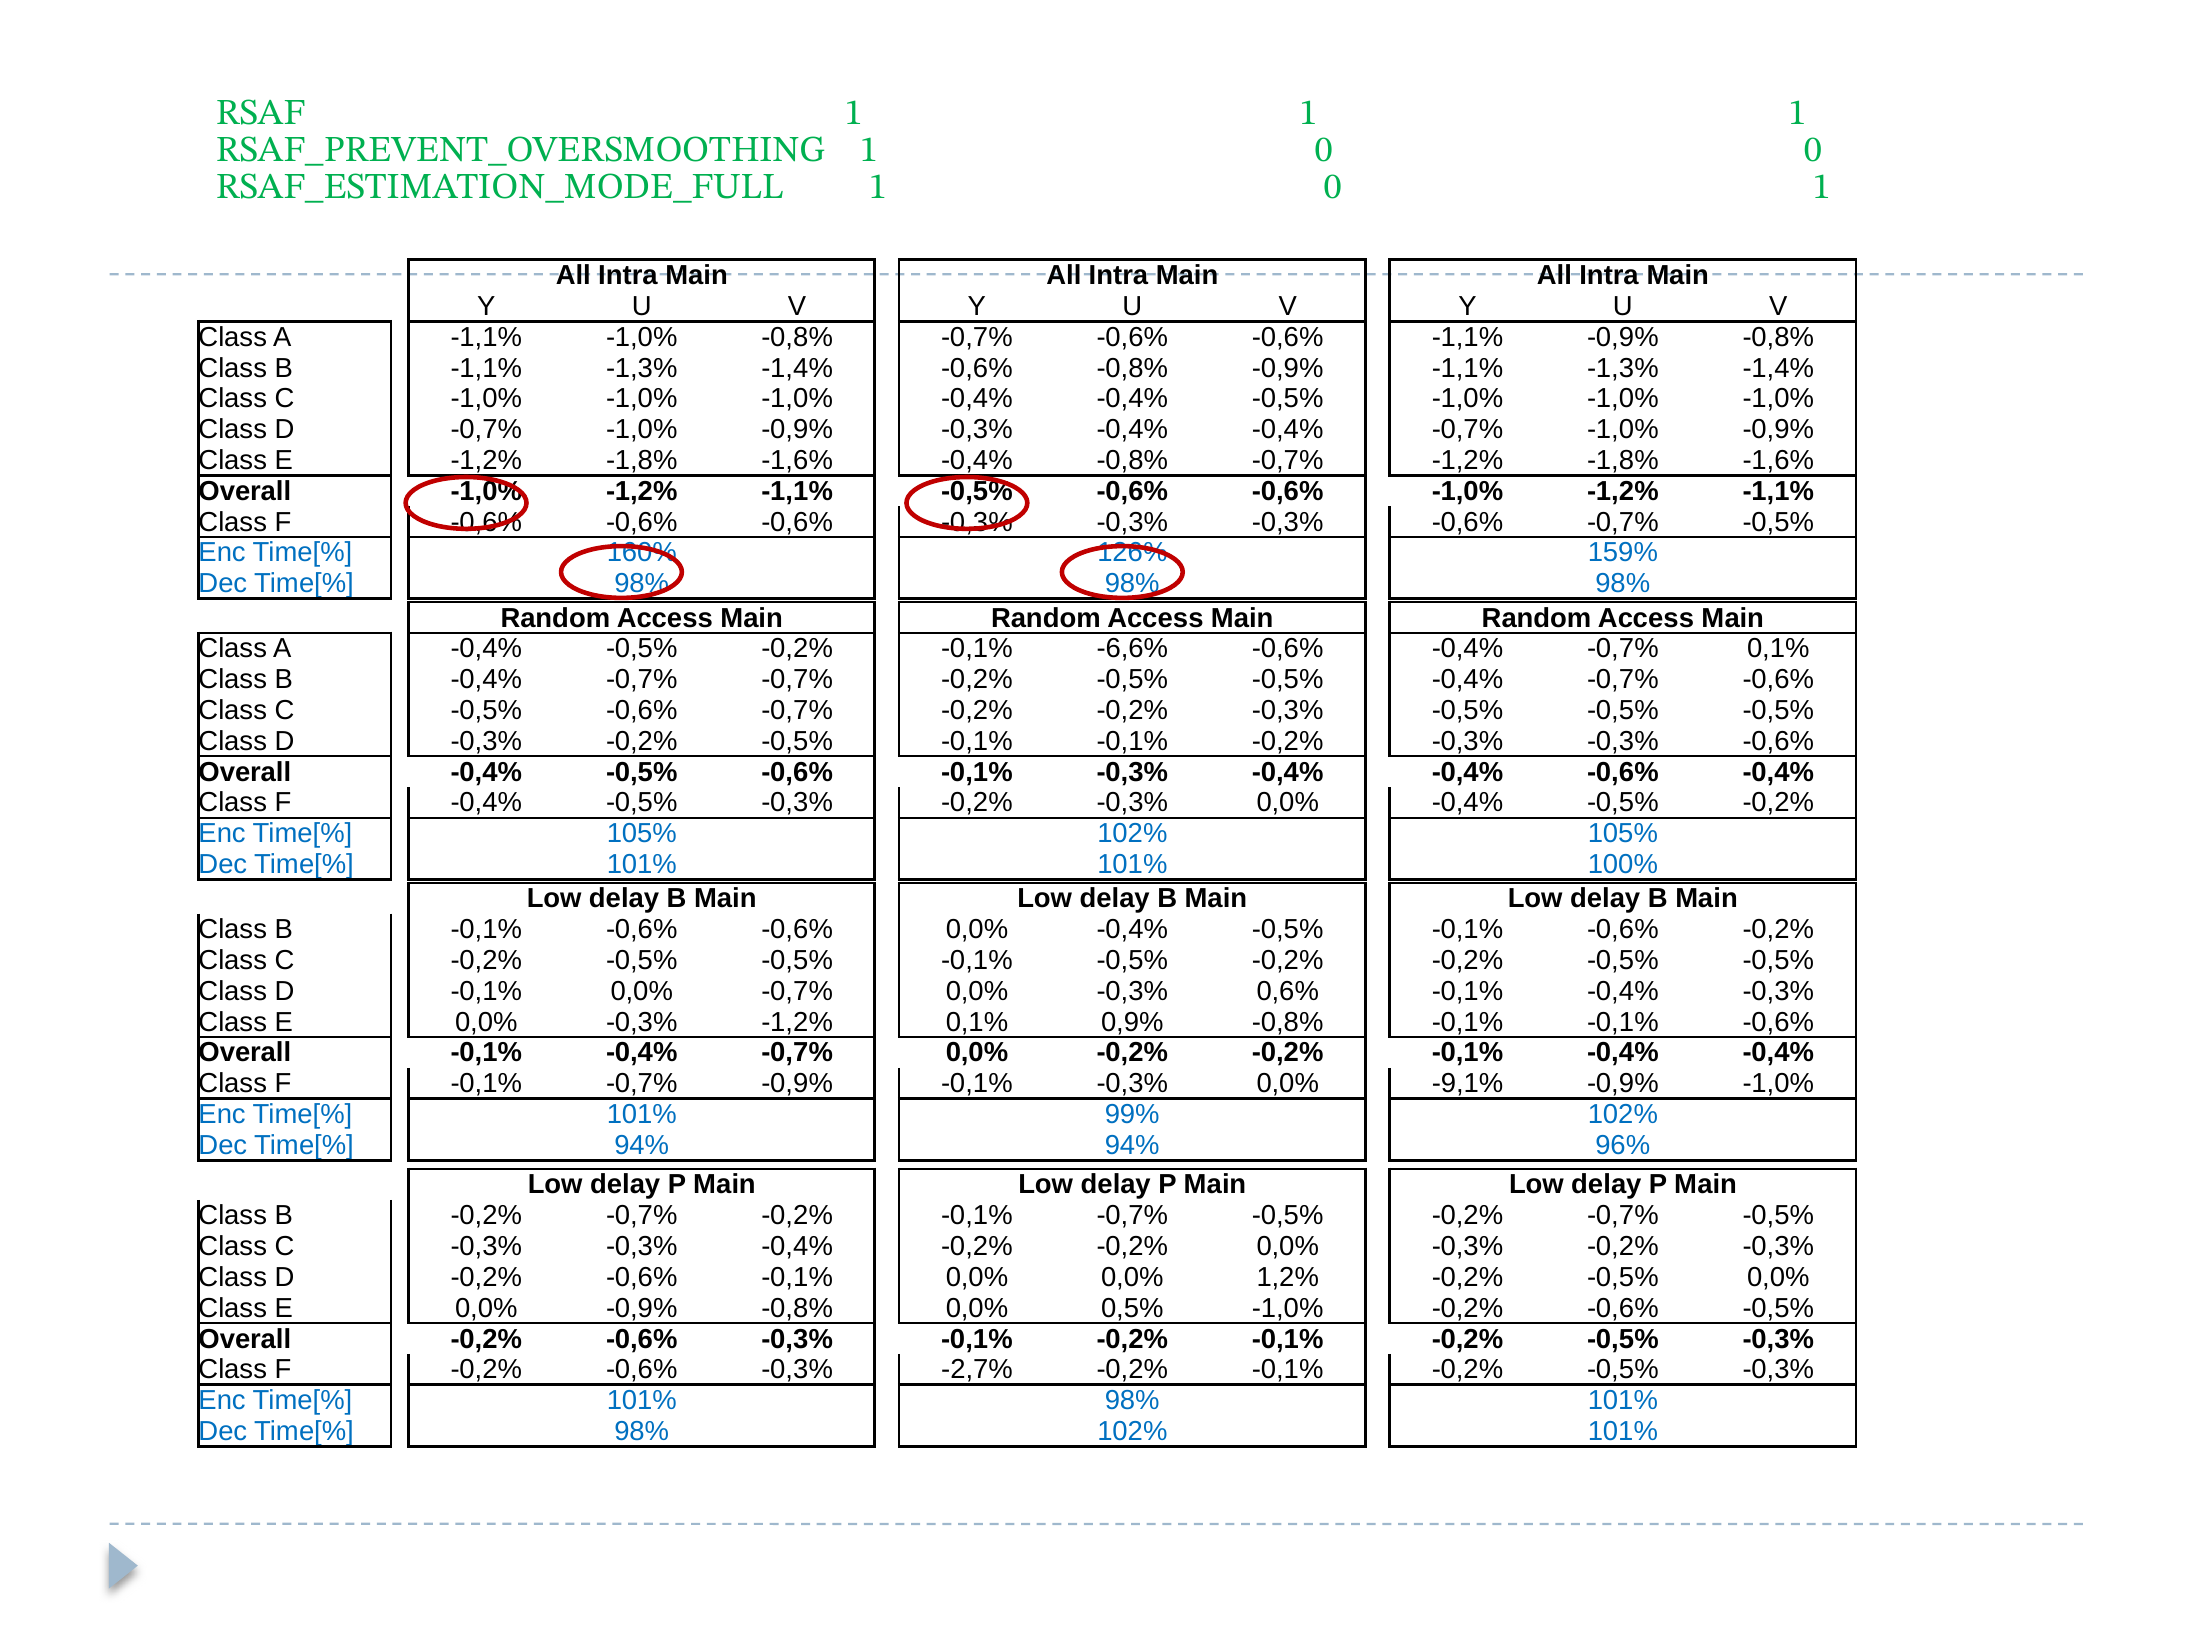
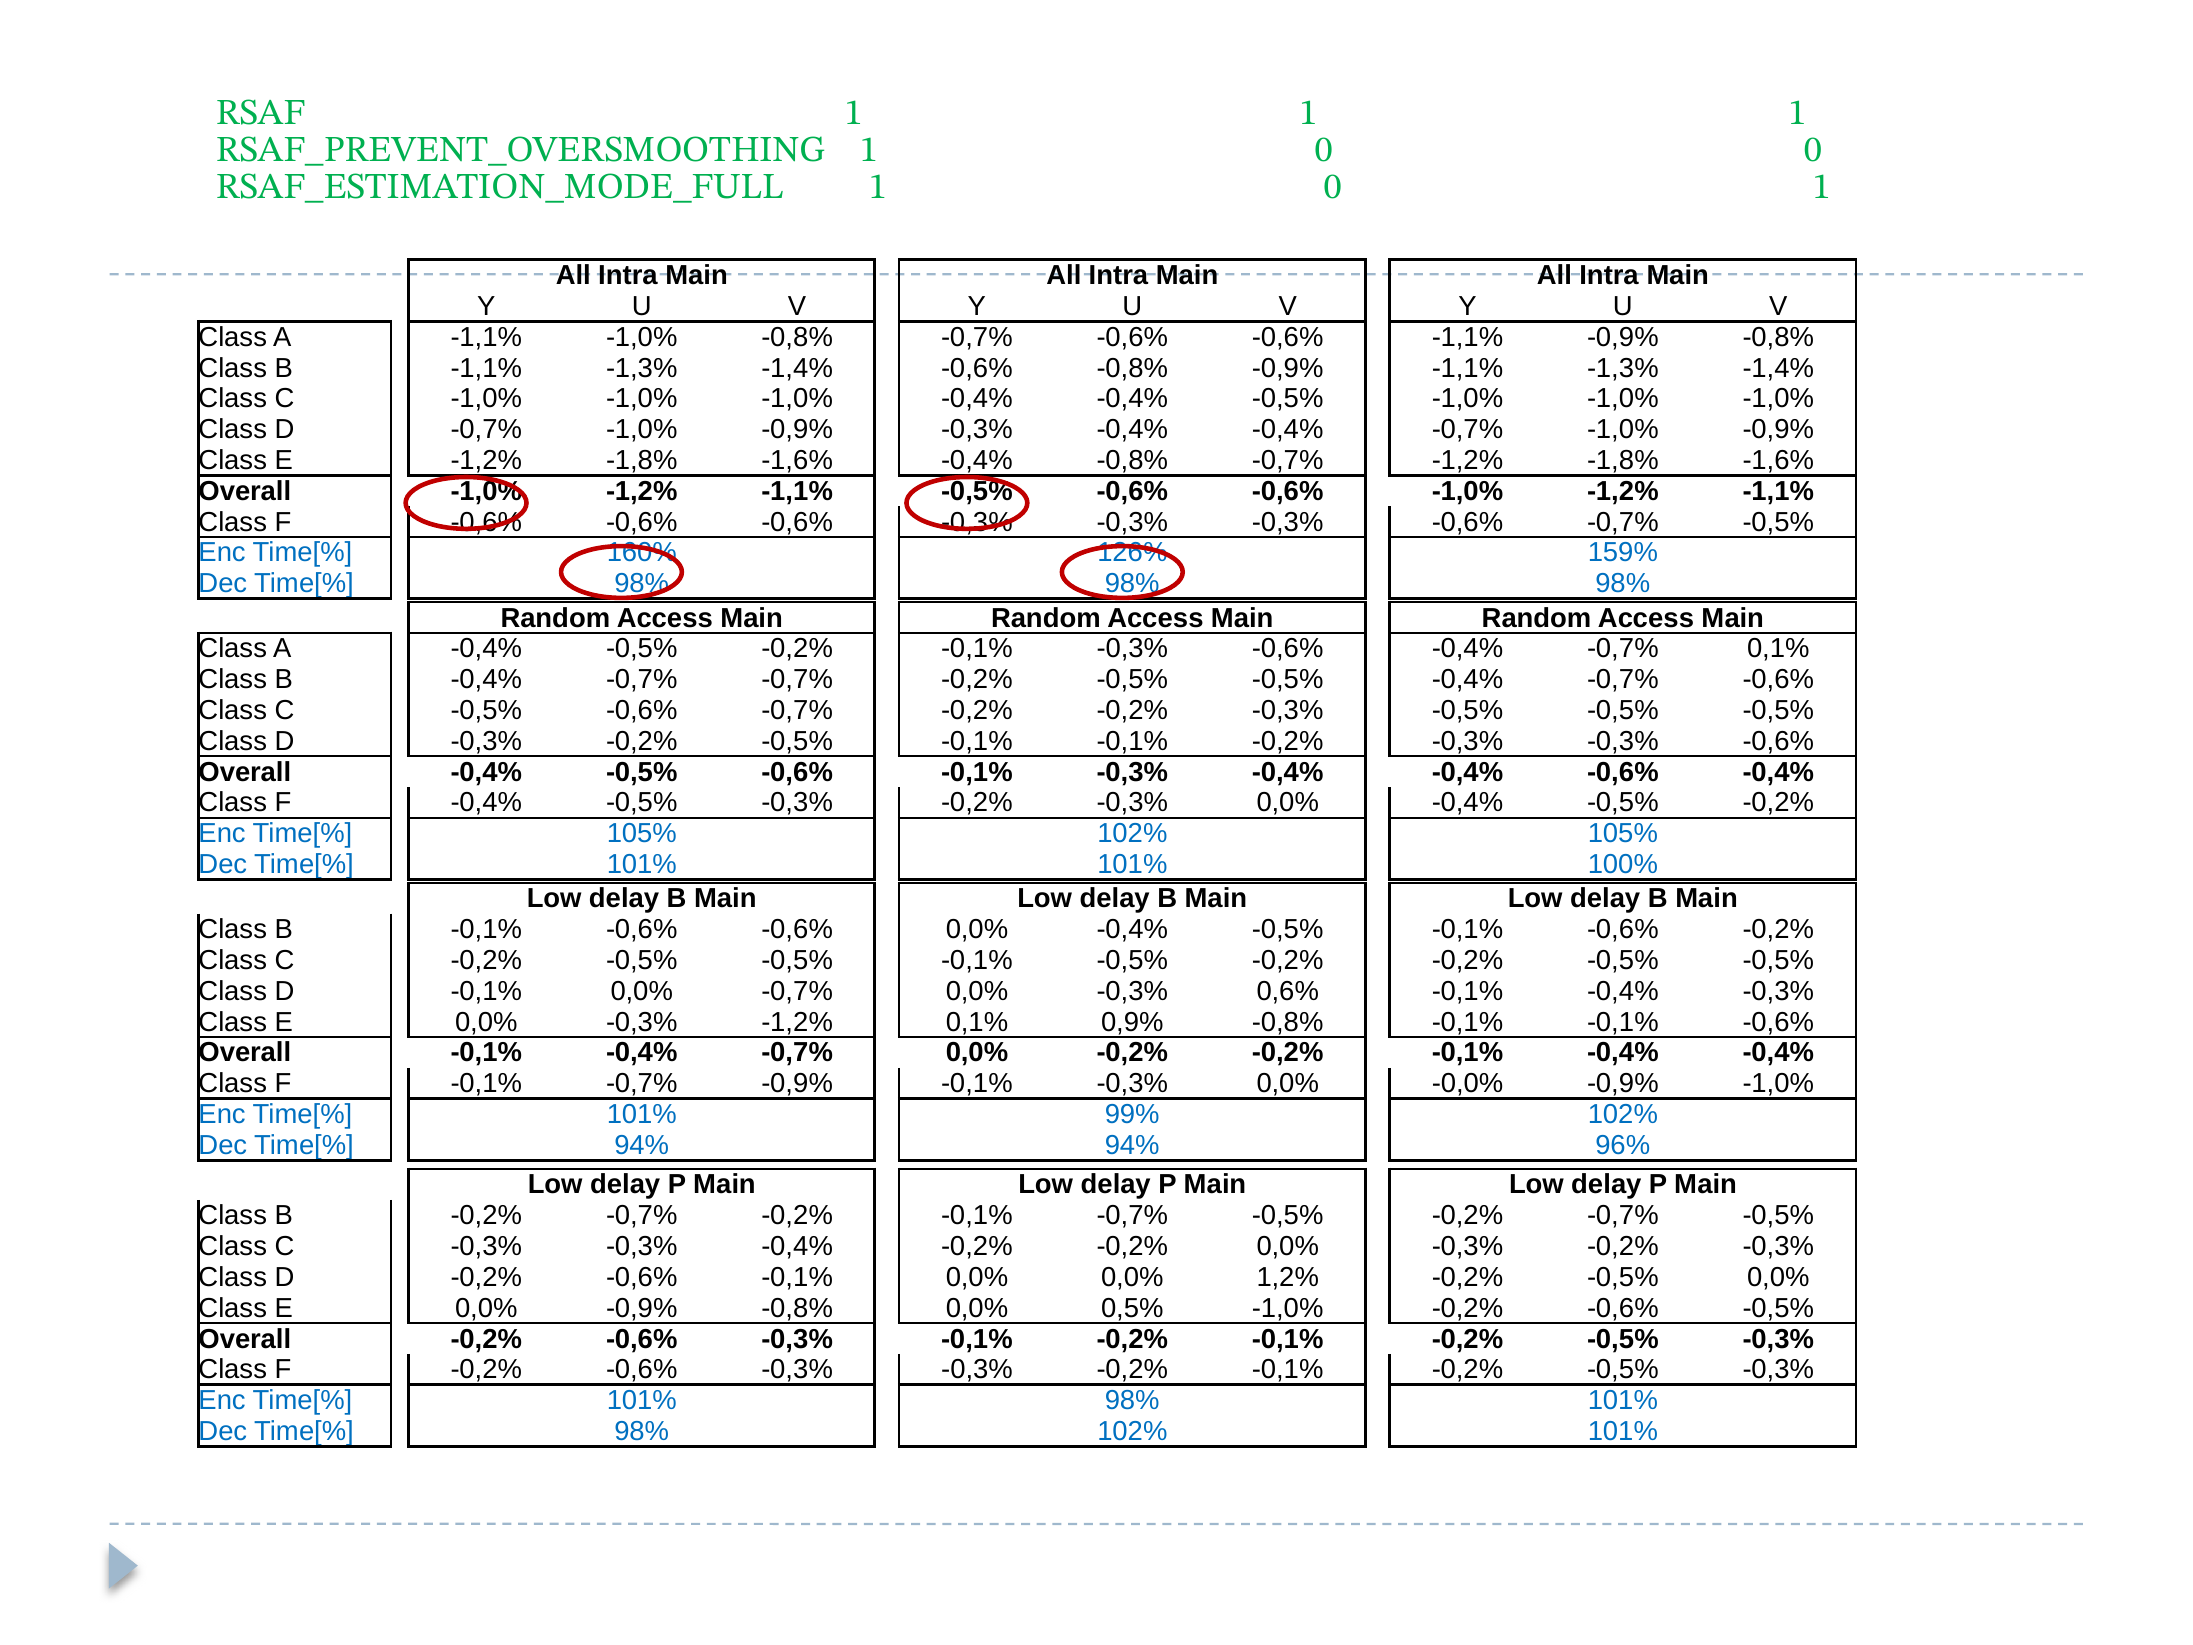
-0,2% -0,1% -6,6%: -6,6% -> -0,3% (1132, 649)
-9,1%: -9,1% -> -0,0% (1468, 1084)
-0,2% -0,6% -0,3% -2,7%: -2,7% -> -0,3% (977, 1370)
